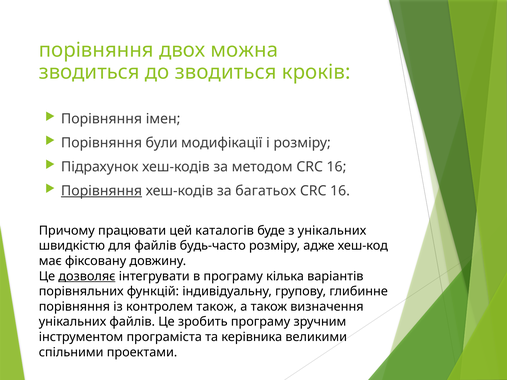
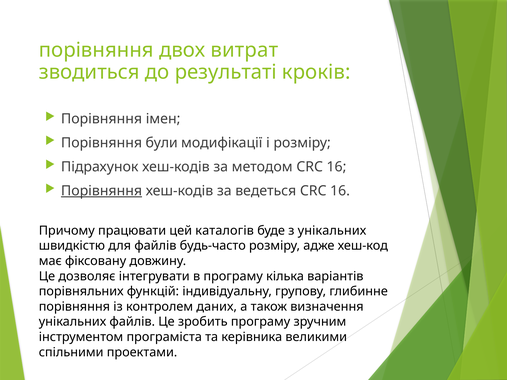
можна: можна -> витрат (244, 50)
до зводиться: зводиться -> результаті (226, 72)
багатьох: багатьох -> ведеться (266, 191)
дозволяє underline: present -> none (87, 276)
контролем також: також -> даних (217, 307)
